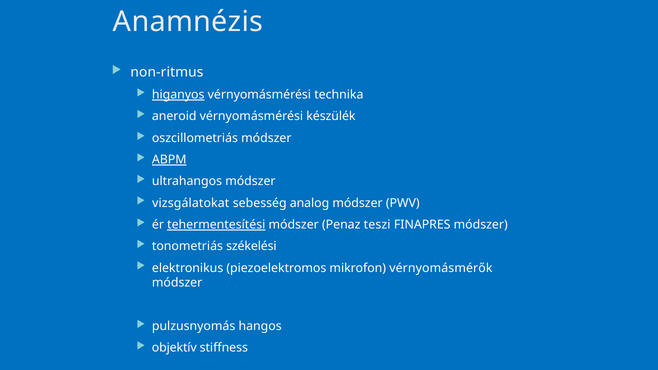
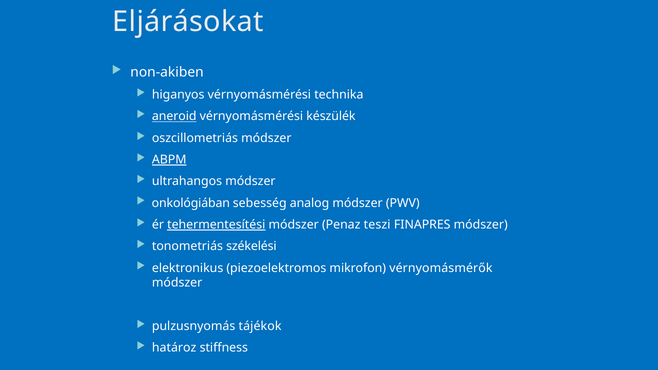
Anamnézis: Anamnézis -> Eljárásokat (188, 22)
non-ritmus: non-ritmus -> non-akiben (167, 72)
higanyos underline: present -> none (178, 95)
aneroid underline: none -> present (174, 116)
vizsgálatokat: vizsgálatokat -> onkológiában (191, 203)
hangos: hangos -> tájékok (260, 326)
objektív: objektív -> határoz (174, 348)
